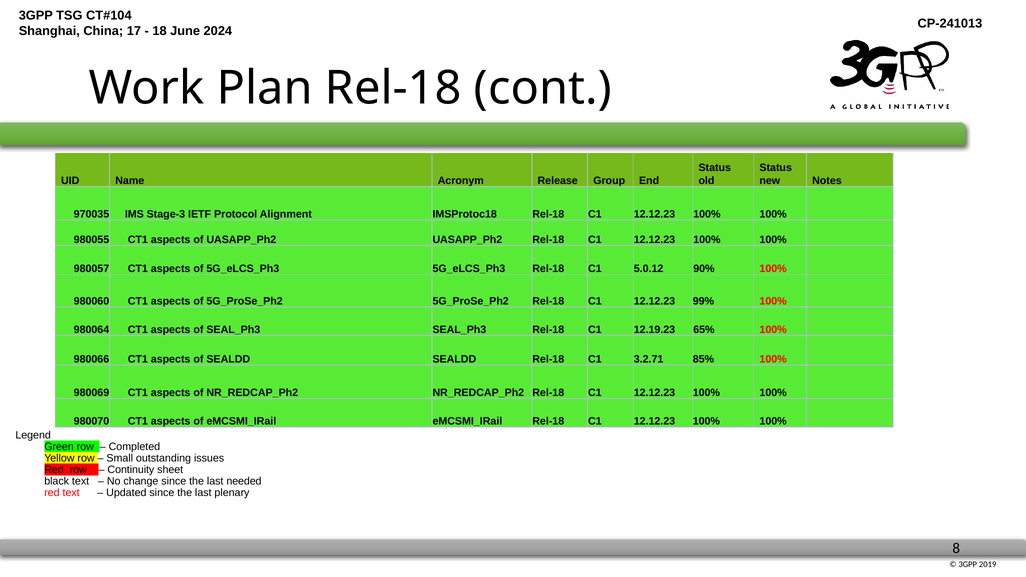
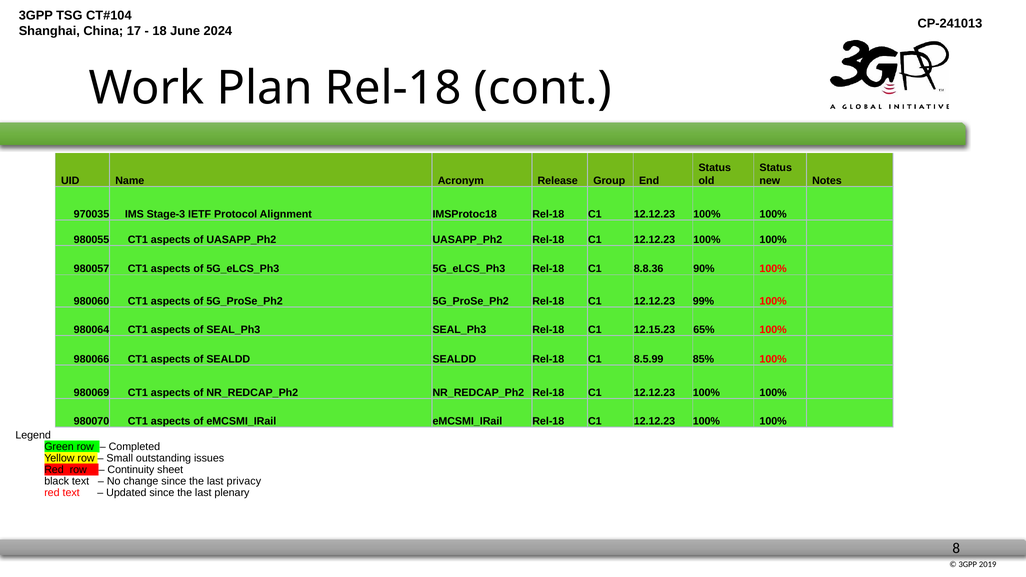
5.0.12: 5.0.12 -> 8.8.36 (649, 269)
12.19.23: 12.19.23 -> 12.15.23 (654, 330)
3.2.71: 3.2.71 -> 8.5.99 (649, 359)
needed: needed -> privacy (244, 481)
